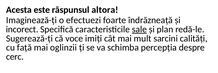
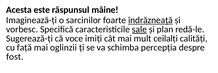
altora: altora -> mâine (105, 10)
efectuezi: efectuezi -> sarcinilor (84, 20)
îndrăzneață underline: none -> present (150, 20)
incorect: incorect -> vorbesc (22, 29)
sarcini: sarcini -> ceilalți (166, 38)
cerc: cerc -> fost (15, 56)
